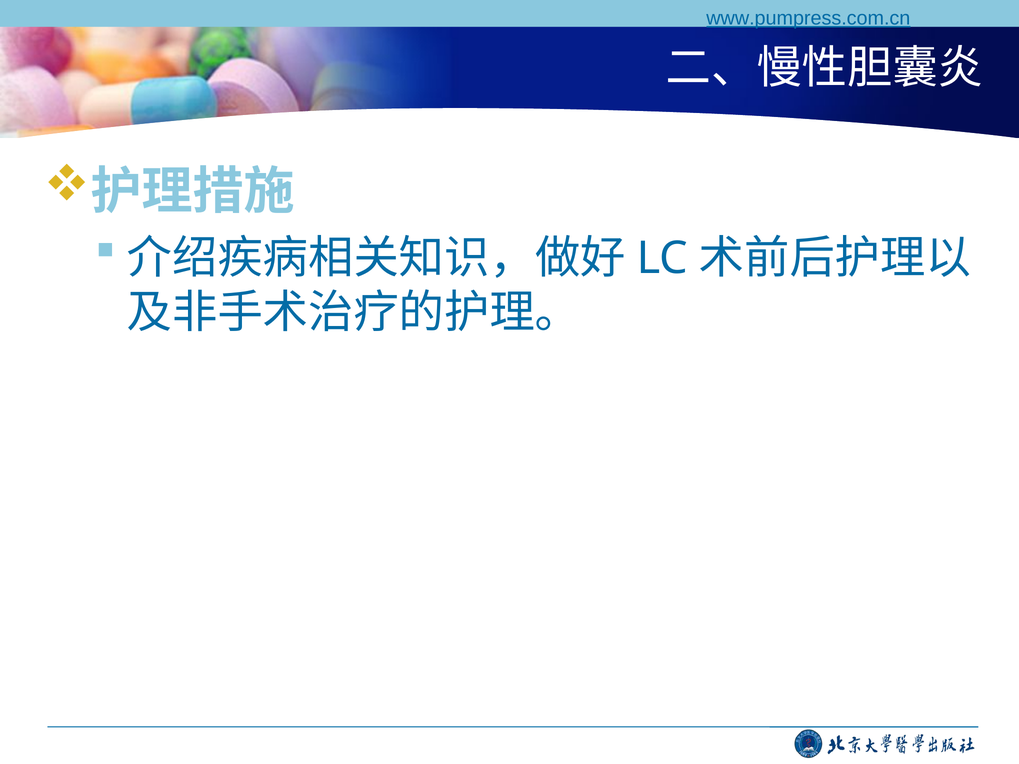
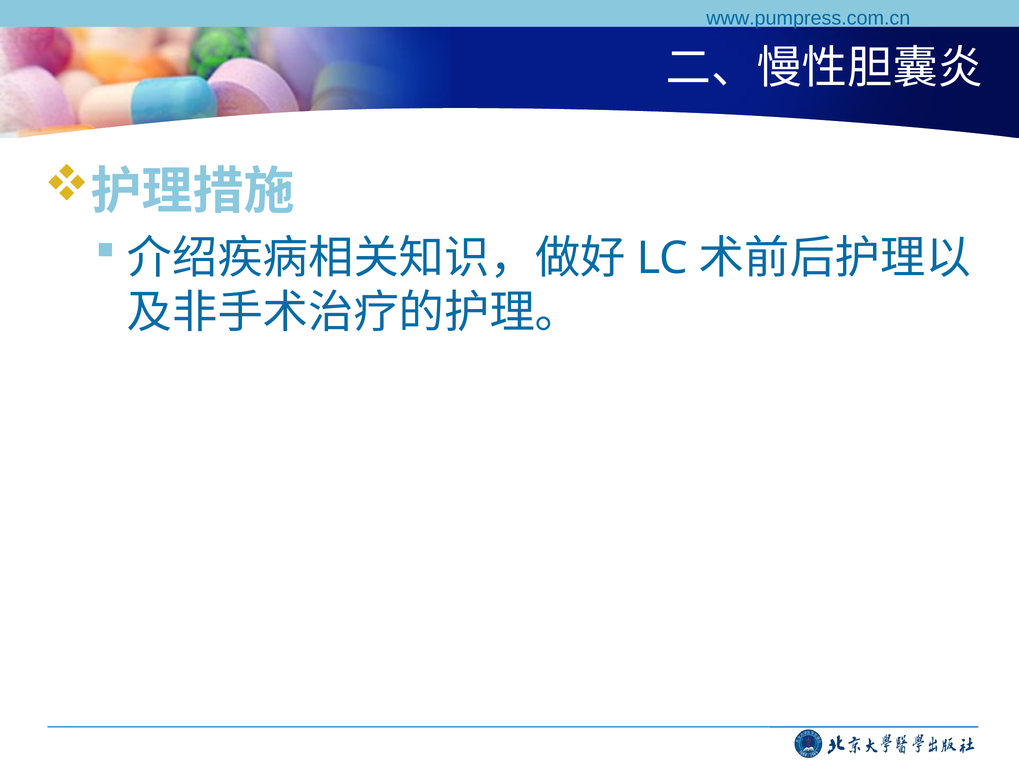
www.pumpress.com.cn underline: present -> none (808, 18)
